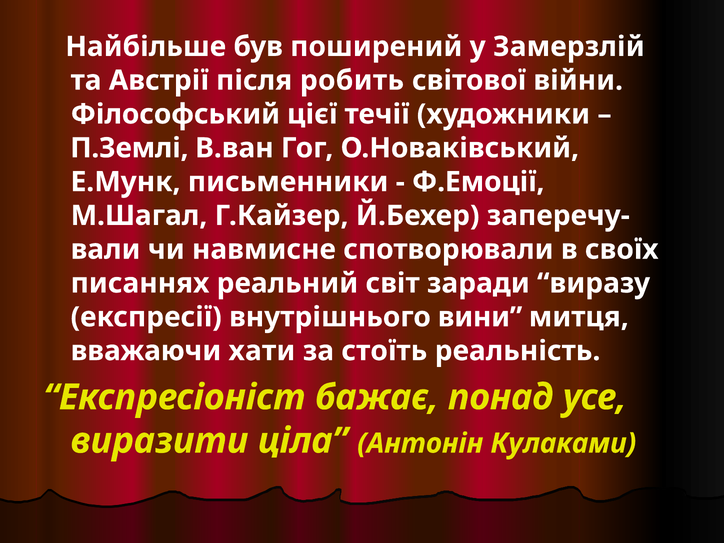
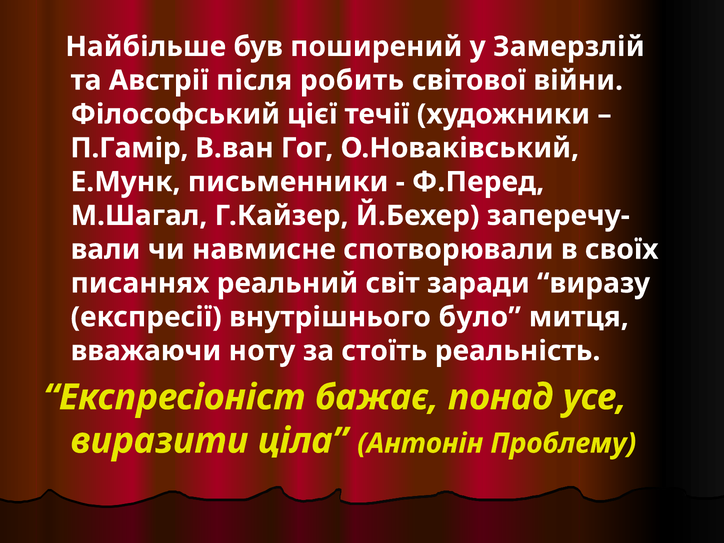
П.Землі: П.Землі -> П.Гамір (129, 148)
Ф.Емоції: Ф.Емоції -> Ф.Перед (478, 182)
вини: вини -> було (480, 317)
хати: хати -> ноту (262, 351)
Кулаками: Кулаками -> Проблему (563, 443)
